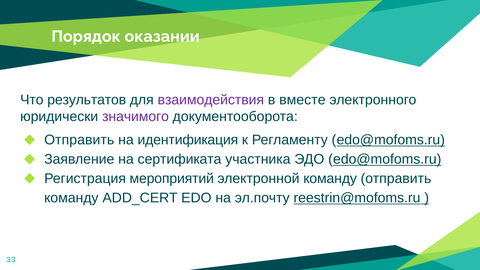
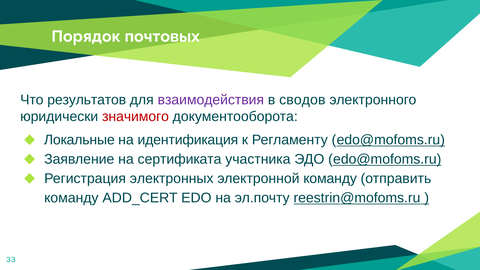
оказании: оказании -> почтовых (162, 36)
вместе: вместе -> сводов (302, 100)
значимого colour: purple -> red (136, 117)
Отправить: Отправить -> Локальные (79, 140)
мероприятий: мероприятий -> электронных (172, 179)
